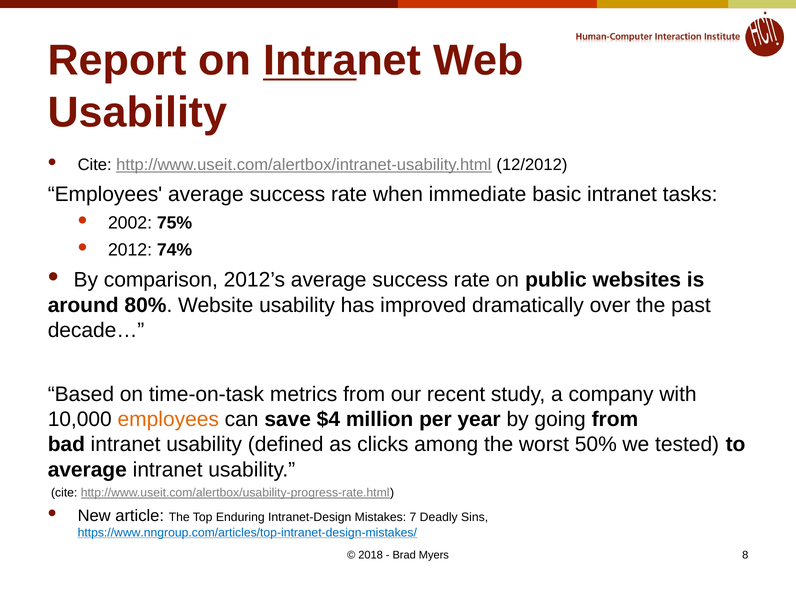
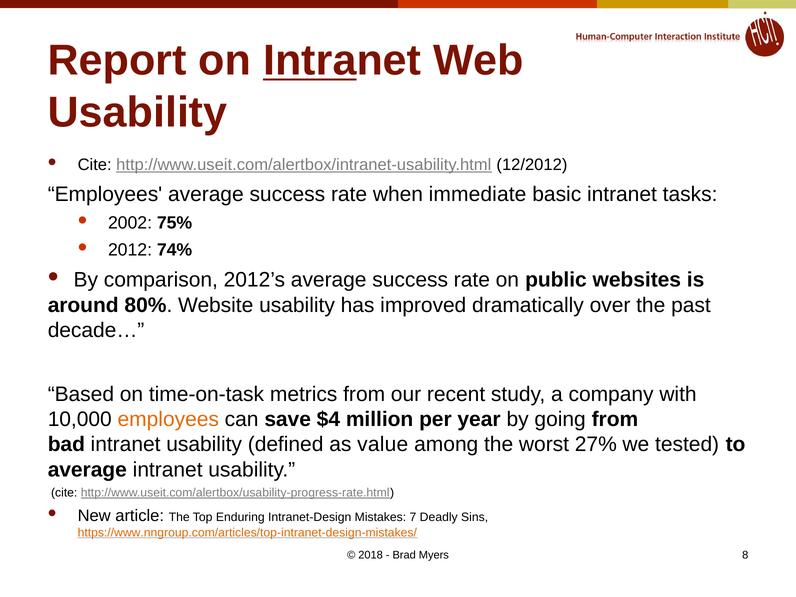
clicks: clicks -> value (383, 444)
50%: 50% -> 27% (596, 444)
https://www.nngroup.com/articles/top-intranet-design-mistakes/ colour: blue -> orange (247, 533)
